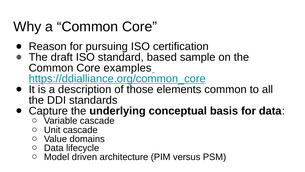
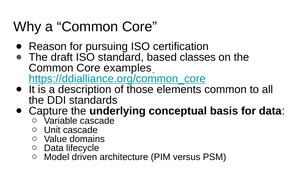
sample: sample -> classes (198, 57)
